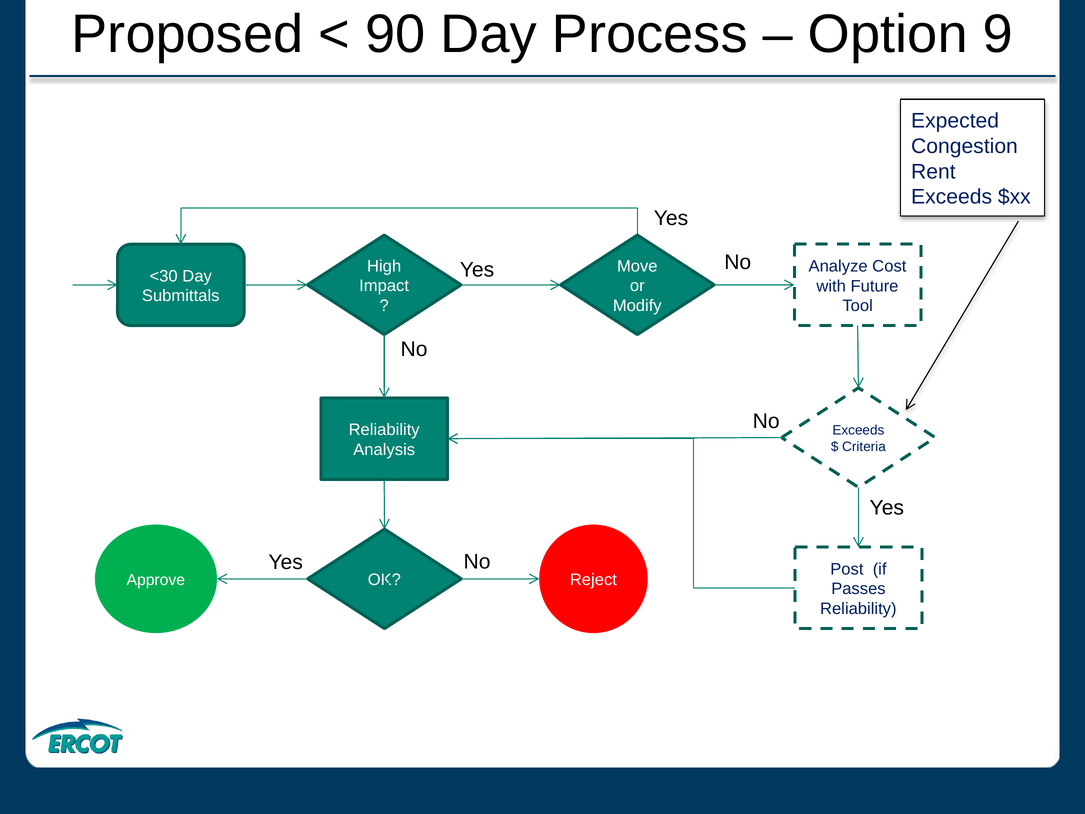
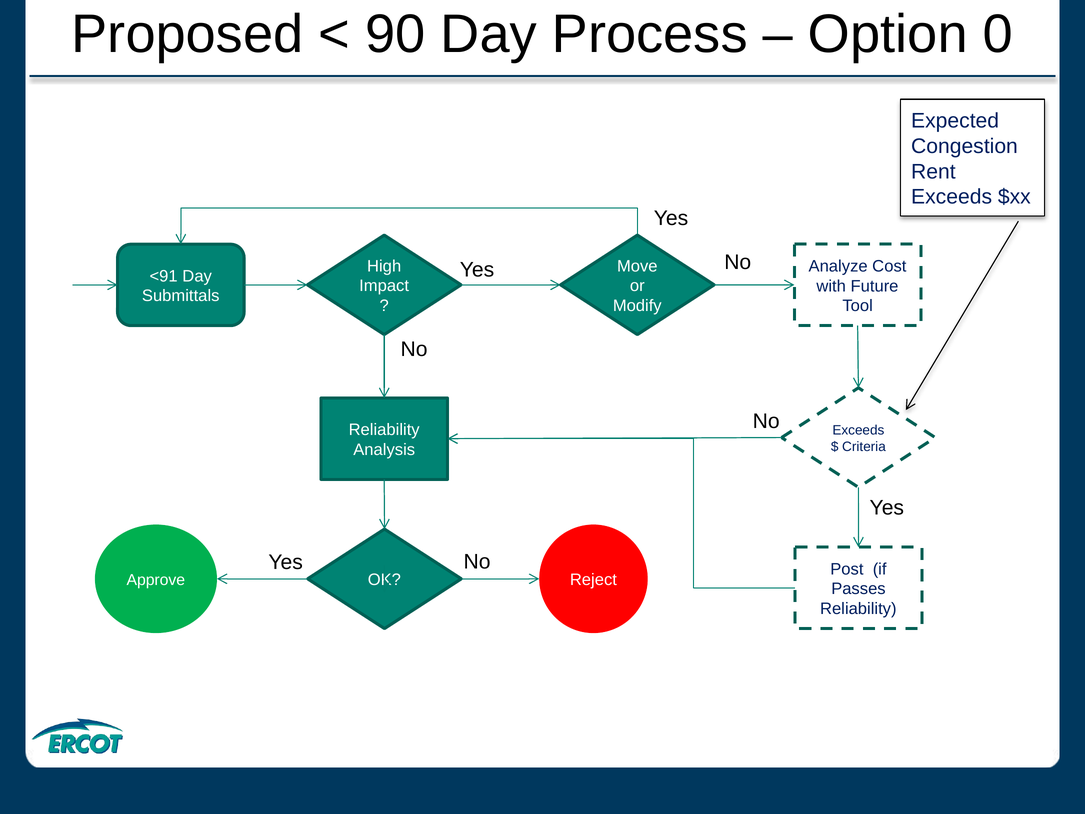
9: 9 -> 0 (998, 34)
<30: <30 -> <91 (164, 276)
